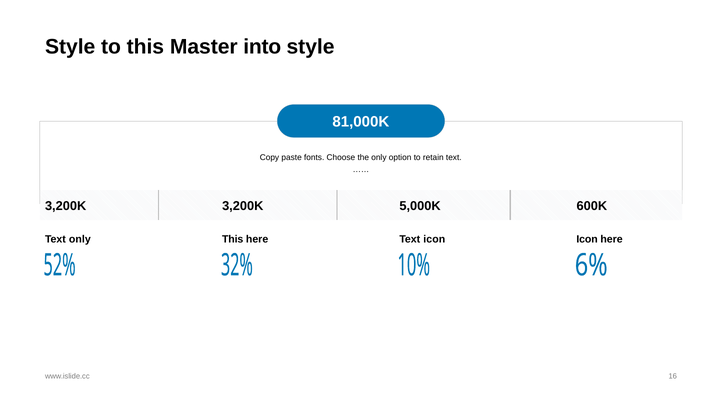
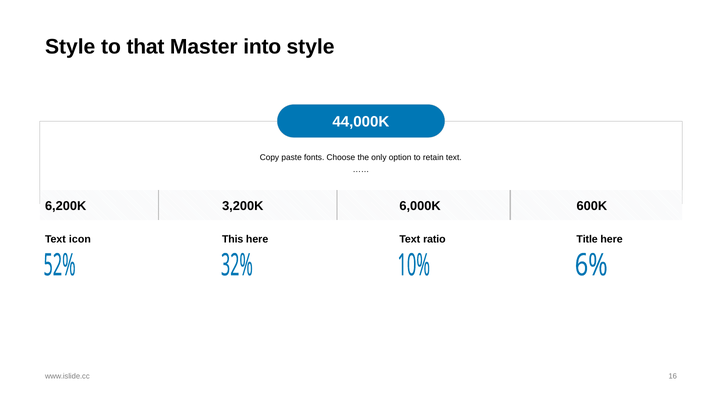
to this: this -> that (145, 47)
81,000K: 81,000K -> 44,000K (361, 122)
3,200K: 3,200K -> 6,200K (66, 206)
5,000K: 5,000K -> 6,000K (420, 206)
Text only: only -> icon (80, 239)
Text icon: icon -> ratio (434, 239)
Icon: Icon -> Title (587, 239)
